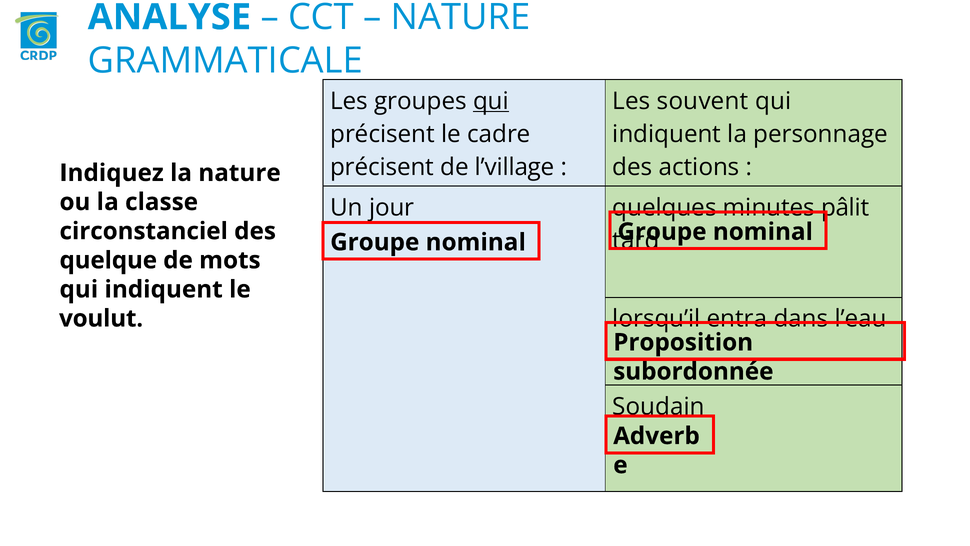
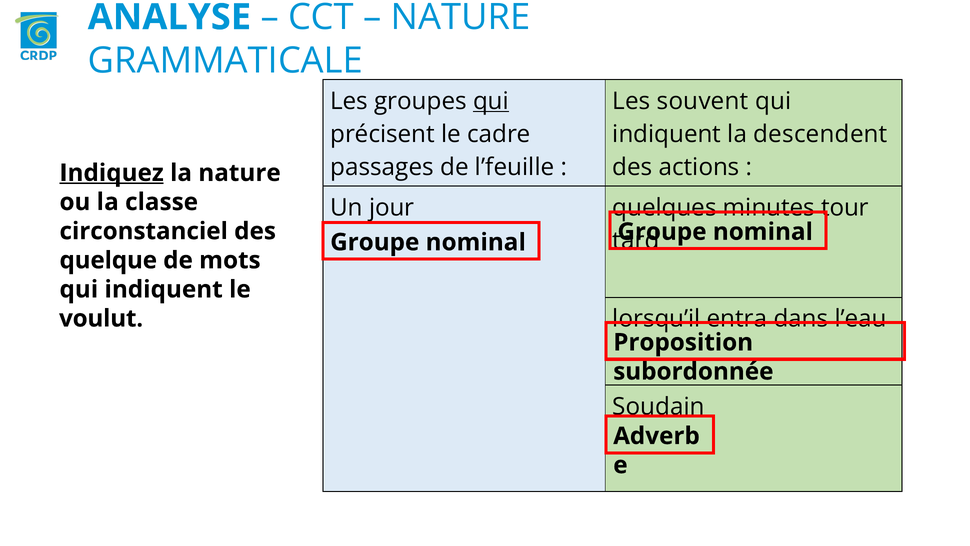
personnage: personnage -> descendent (821, 134)
précisent: précisent -> passages (382, 167)
l’village: l’village -> l’feuille (515, 167)
Indiquez underline: none -> present (112, 173)
pâlit: pâlit -> tour (845, 208)
